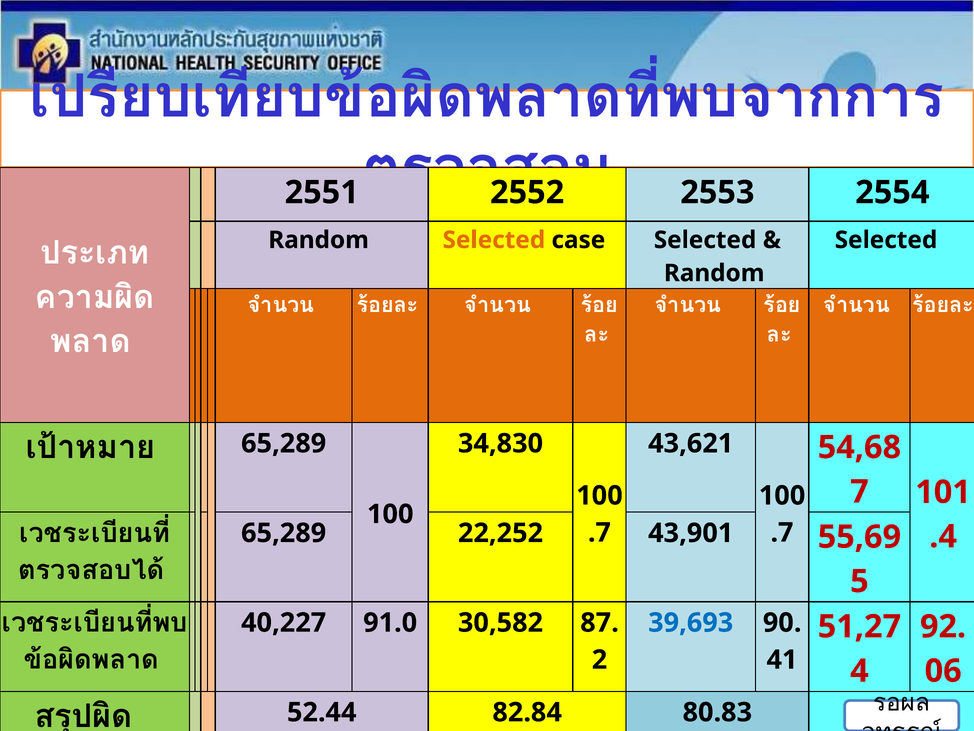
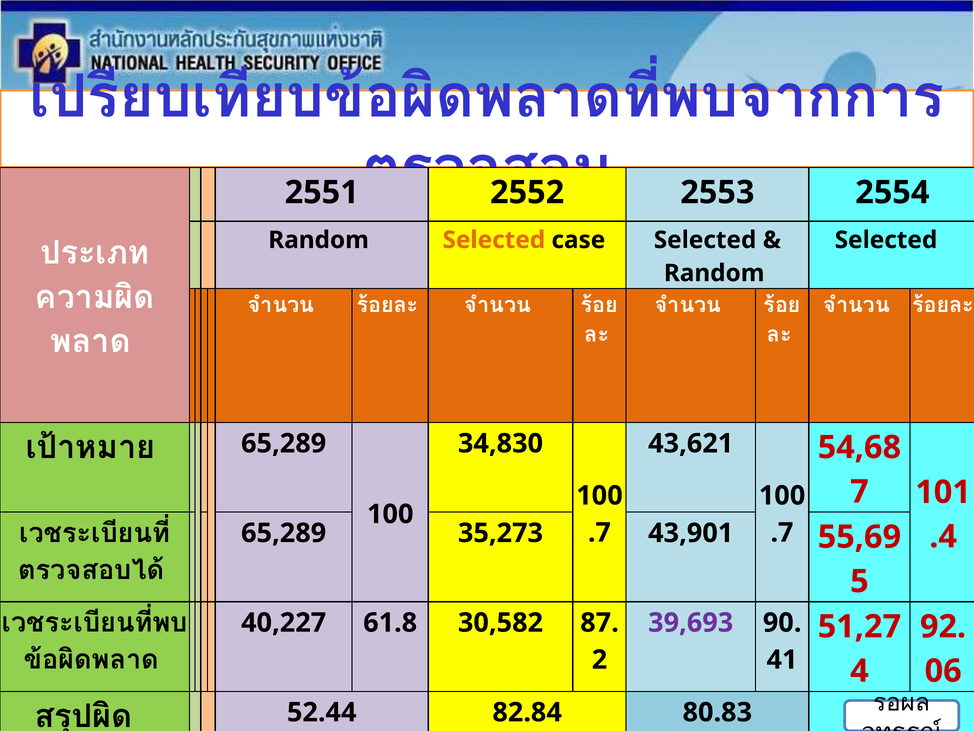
22,252: 22,252 -> 35,273 (500, 533)
91.0: 91.0 -> 61.8 (390, 622)
39,693 colour: blue -> purple (691, 622)
